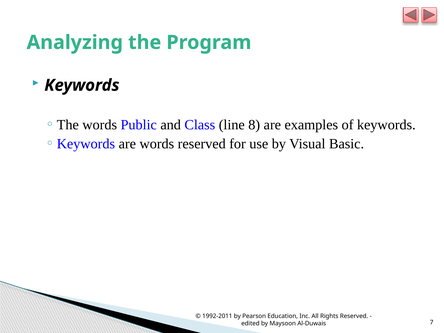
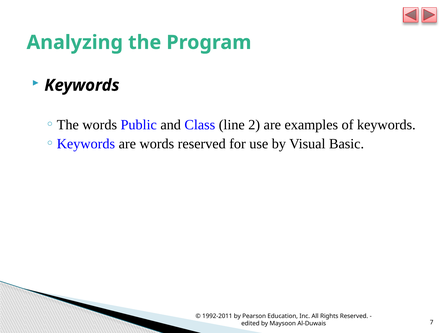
8: 8 -> 2 (254, 125)
